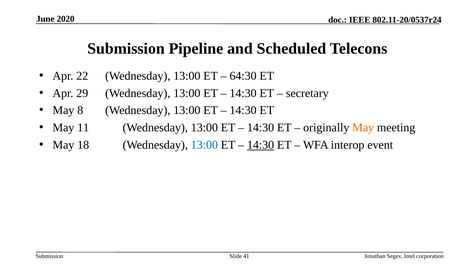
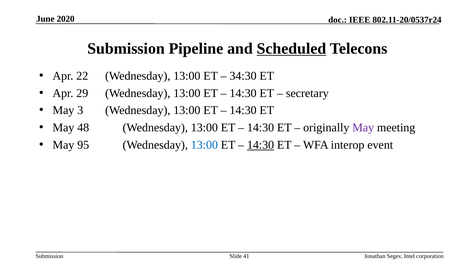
Scheduled underline: none -> present (291, 49)
64:30: 64:30 -> 34:30 (243, 76)
8: 8 -> 3 (80, 110)
11: 11 -> 48 (83, 128)
May colour: orange -> purple (363, 128)
18: 18 -> 95 (83, 145)
